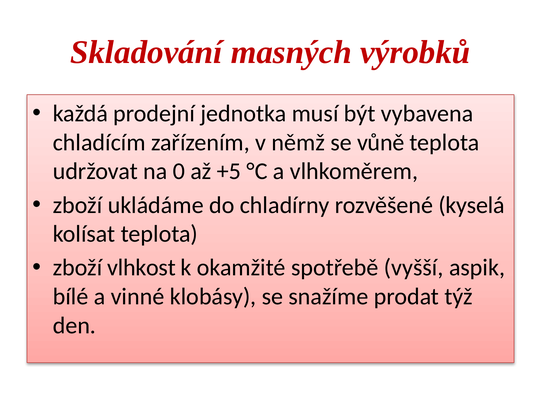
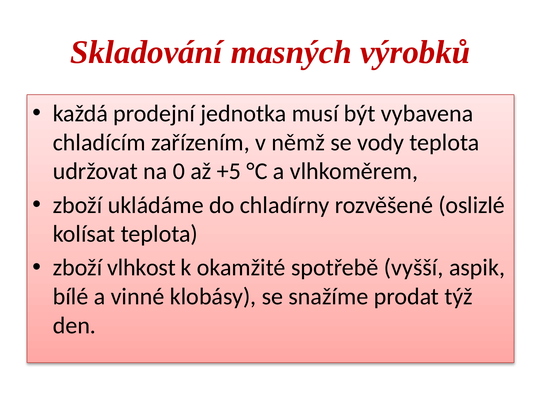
vůně: vůně -> vody (381, 142)
kyselá: kyselá -> oslizlé (472, 205)
